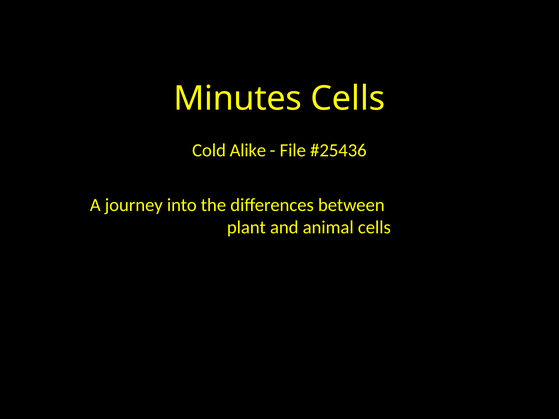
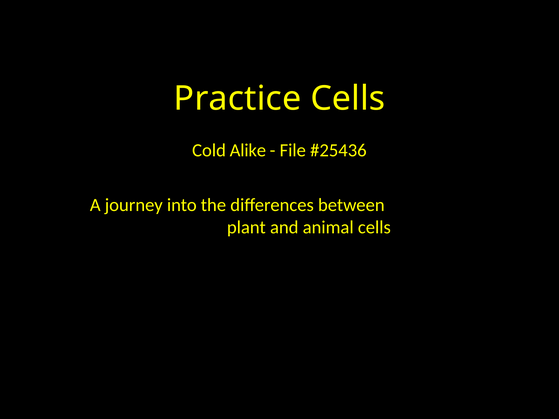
Minutes: Minutes -> Practice (237, 99)
